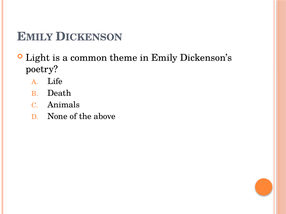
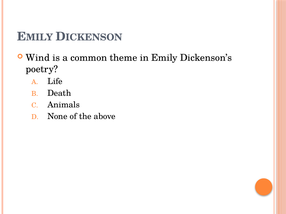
Light: Light -> Wind (38, 58)
